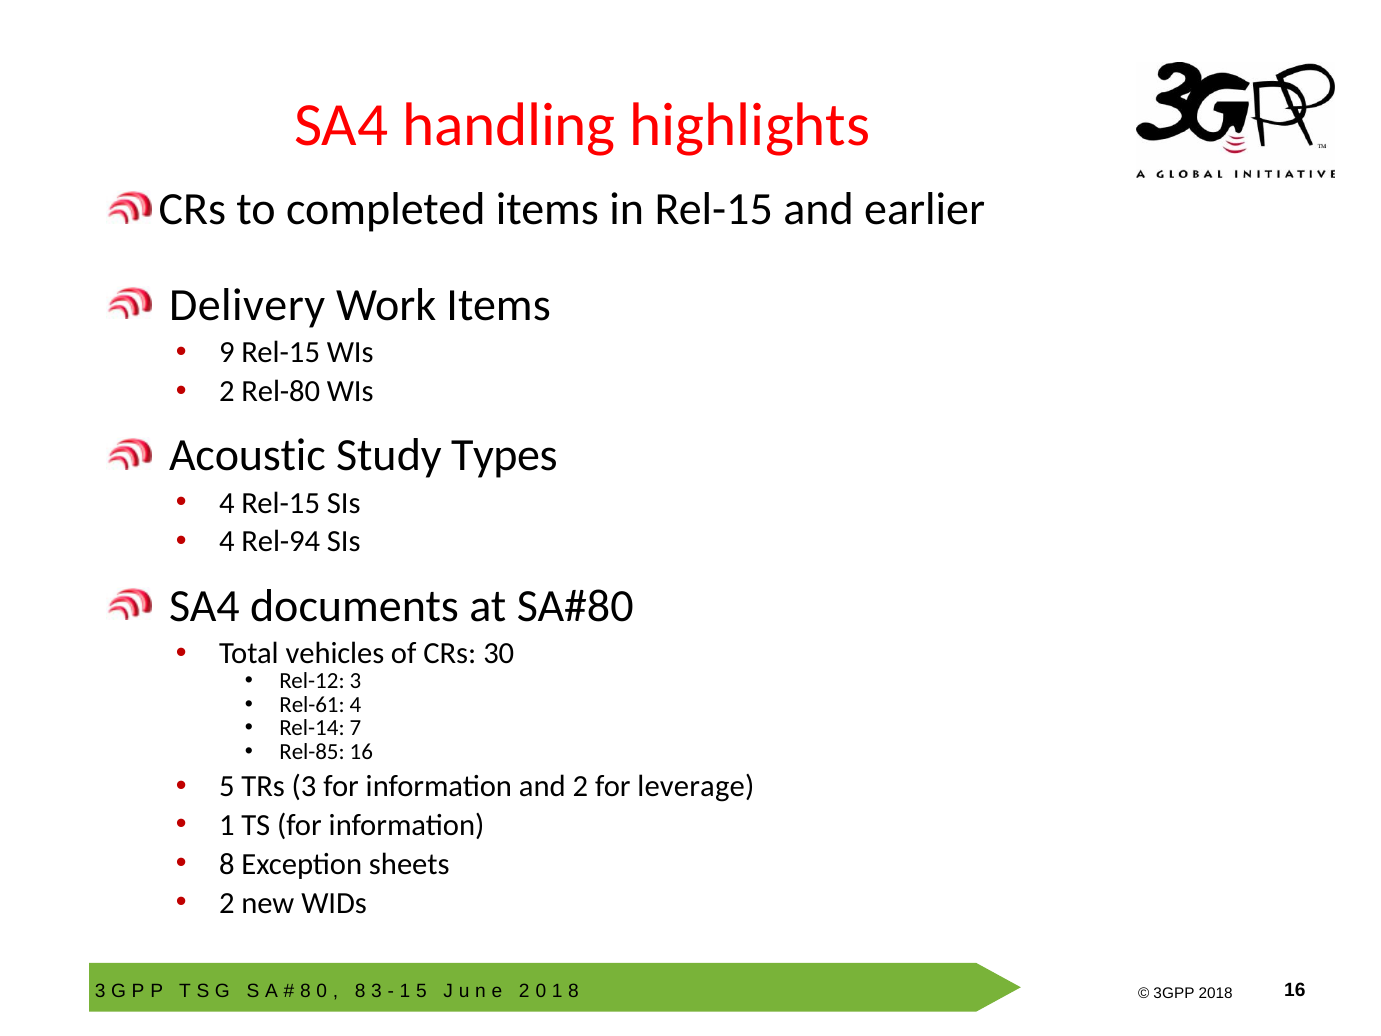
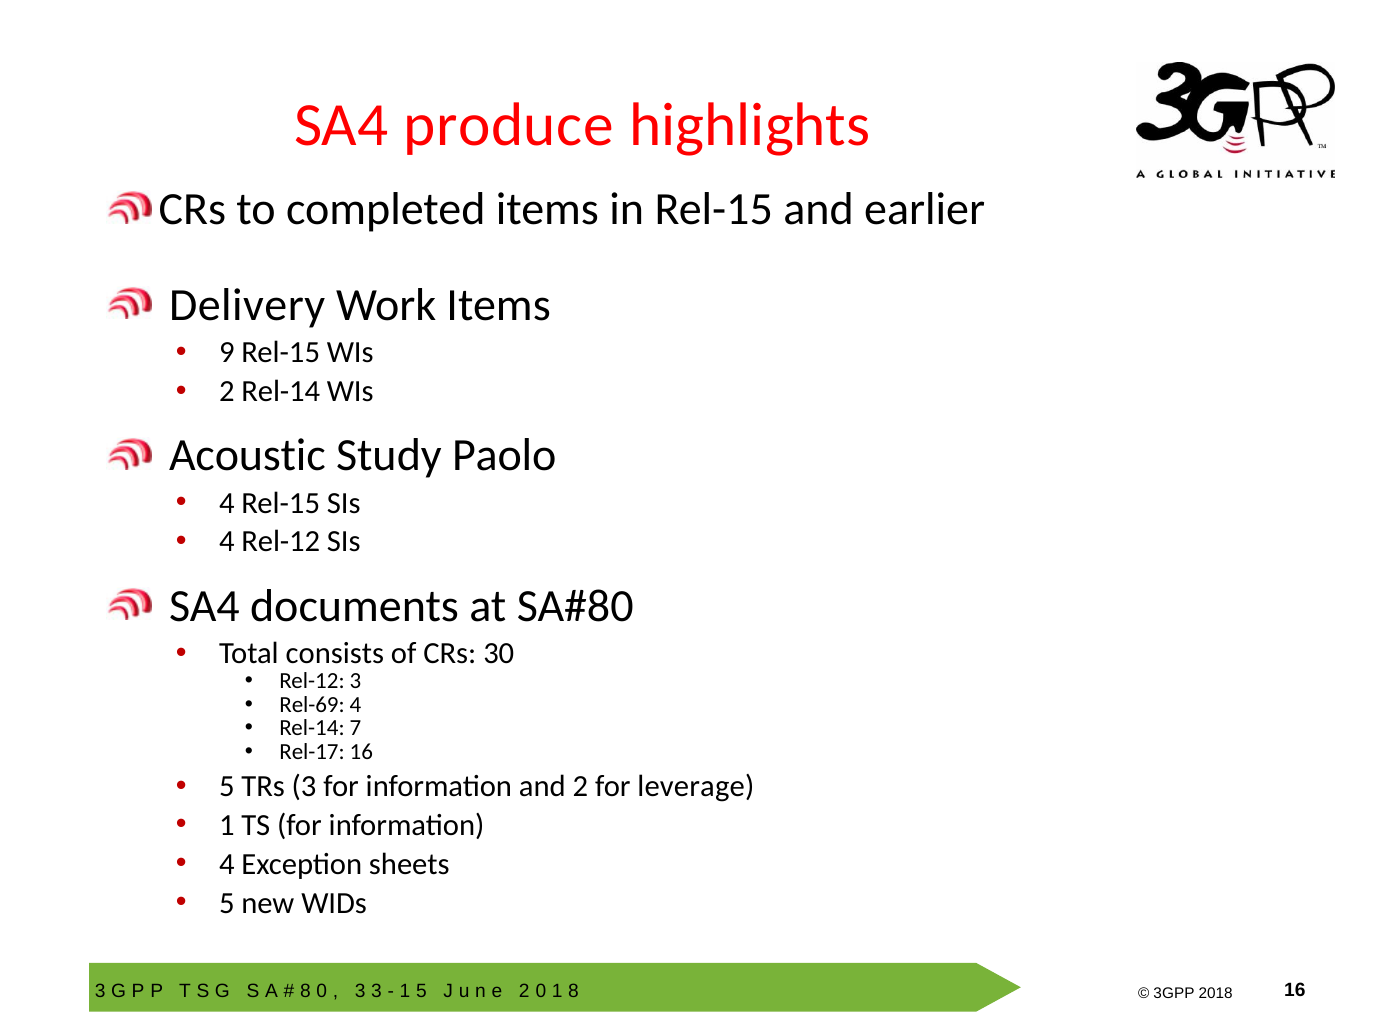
handling: handling -> produce (509, 125)
2 Rel-80: Rel-80 -> Rel-14 (281, 391)
Types: Types -> Paolo (504, 456)
4 Rel-94: Rel-94 -> Rel-12 (281, 542)
vehicles: vehicles -> consists (335, 653)
Rel-61: Rel-61 -> Rel-69 (312, 705)
Rel-85: Rel-85 -> Rel-17 (312, 752)
8: 8 -> 4 (227, 864)
2: 2 -> 5 (227, 903)
8: 8 -> 3 (360, 990)
